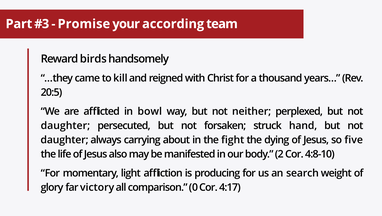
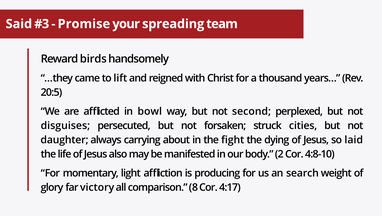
Part: Part -> Said (19, 24)
according: according -> spreading (173, 24)
kill: kill -> lift (120, 78)
neither: neither -> second (252, 111)
daughter: daughter -> disguises (65, 125)
hand: hand -> cities (303, 125)
five: five -> laid (354, 140)
0: 0 -> 8 (193, 187)
